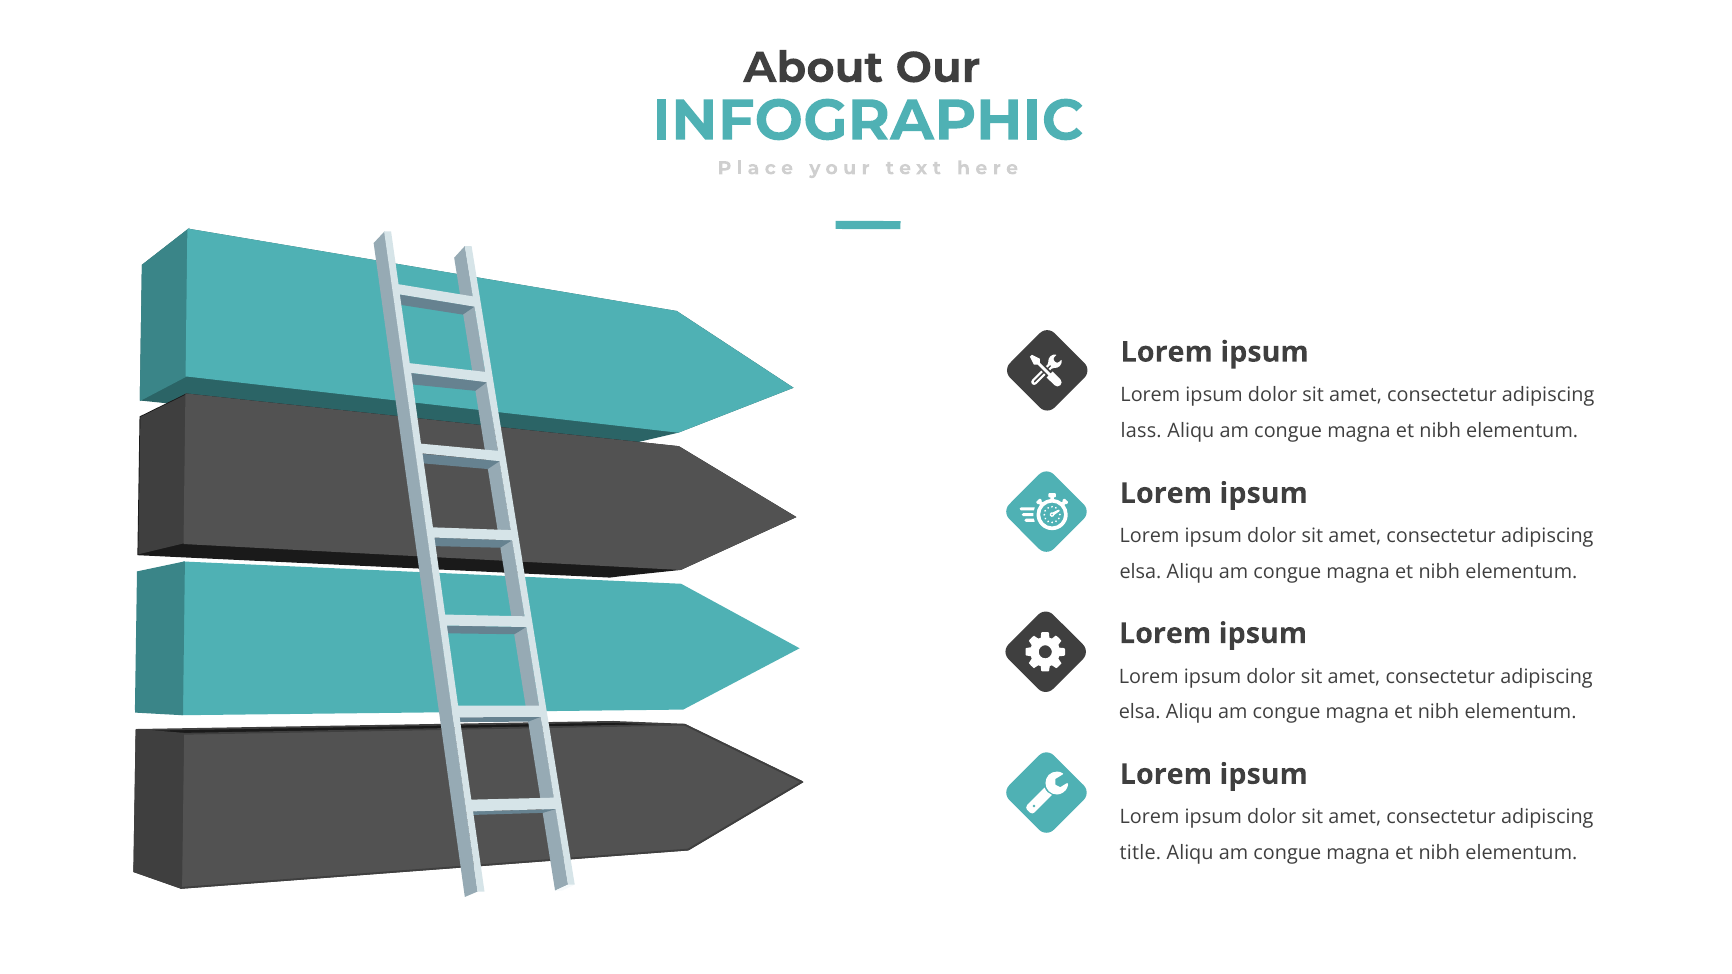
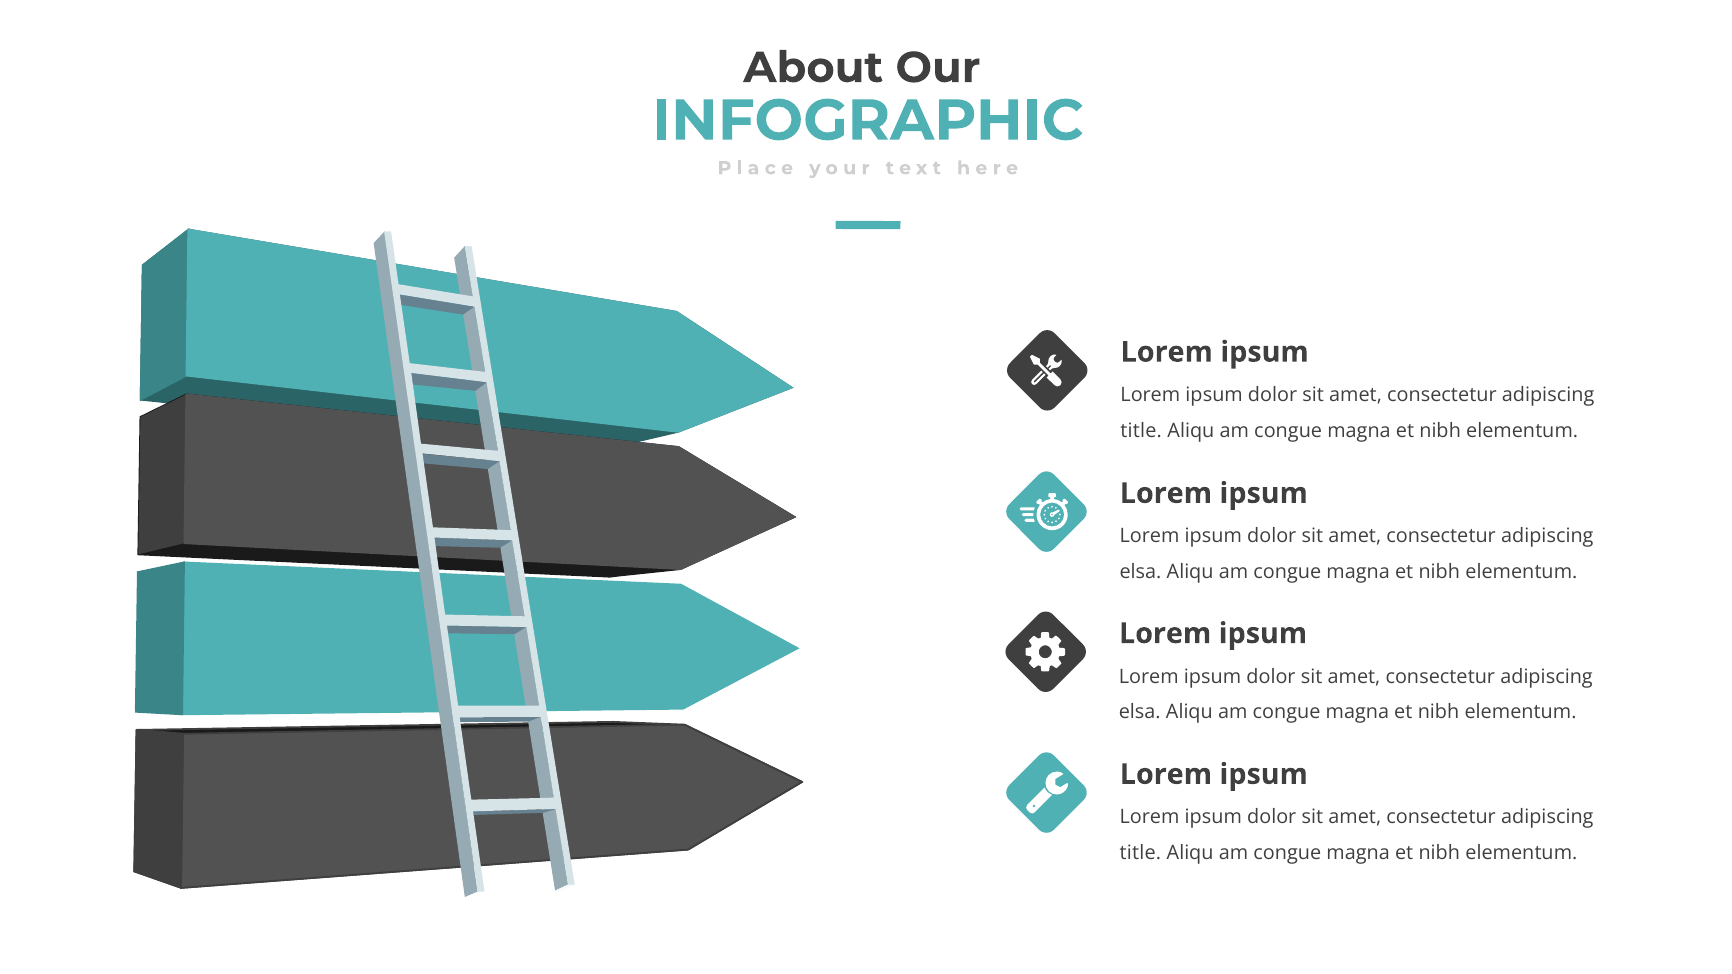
lass: lass -> title (1141, 431)
